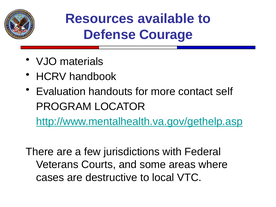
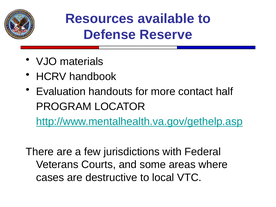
Courage: Courage -> Reserve (166, 35)
self: self -> half (224, 92)
